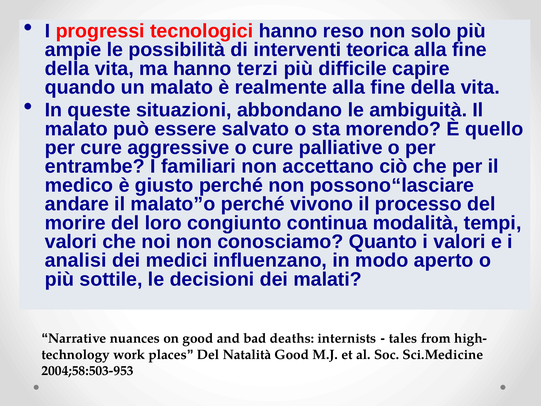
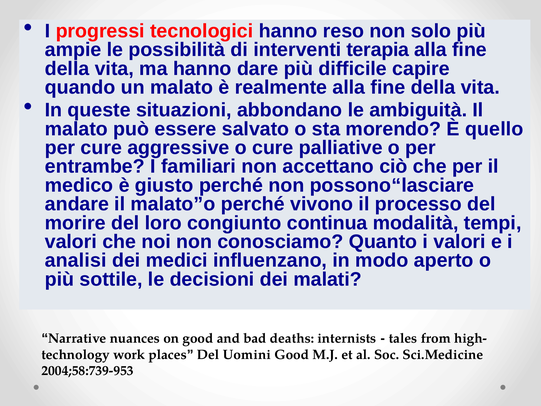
teorica: teorica -> terapia (378, 50)
terzi: terzi -> dare (258, 69)
Natalità: Natalità -> Uomini (247, 354)
2004;58:503-953: 2004;58:503-953 -> 2004;58:739-953 (88, 371)
